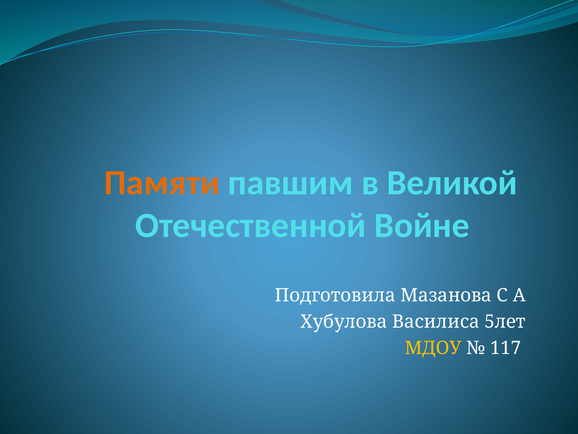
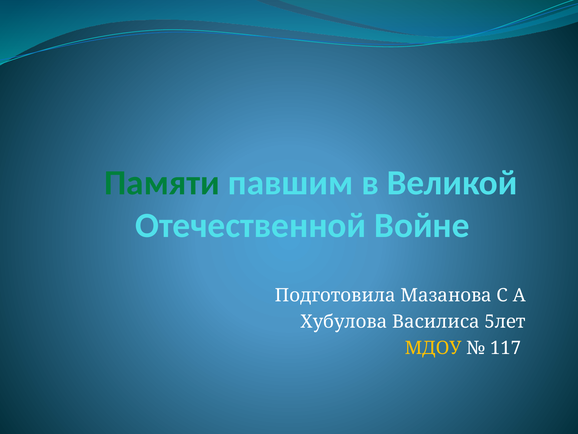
Памяти colour: orange -> green (162, 183)
